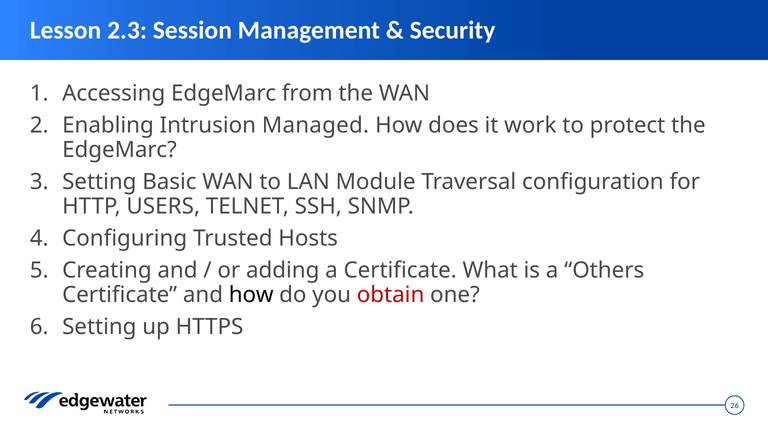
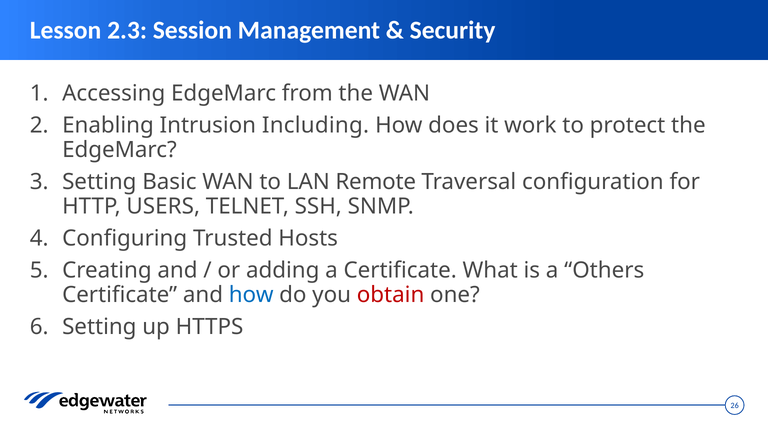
Managed: Managed -> Including (315, 126)
Module: Module -> Remote (376, 182)
how colour: black -> blue (251, 295)
